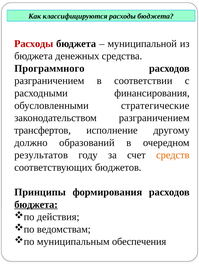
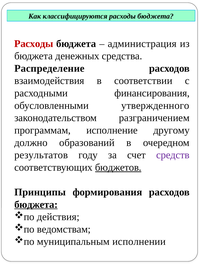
муниципальной: муниципальной -> администрация (142, 44)
Программного: Программного -> Распределение (49, 68)
разграничением: разграничением -> взаимодействия (49, 81)
стратегические: стратегические -> утвержденного (155, 106)
трансфертов: трансфертов -> программам (43, 130)
средств colour: orange -> purple (173, 155)
бюджетов underline: none -> present (118, 168)
обеспечения: обеспечения -> исполнении (139, 242)
